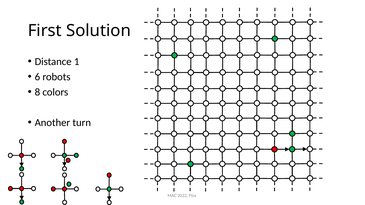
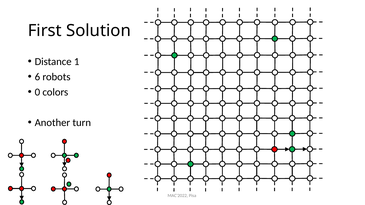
8: 8 -> 0 (37, 92)
